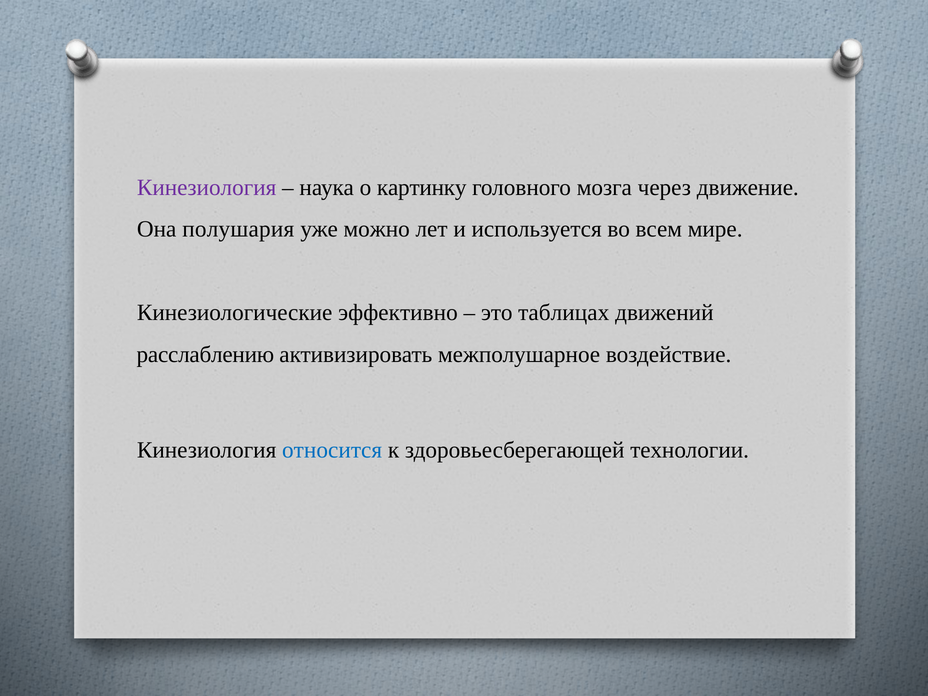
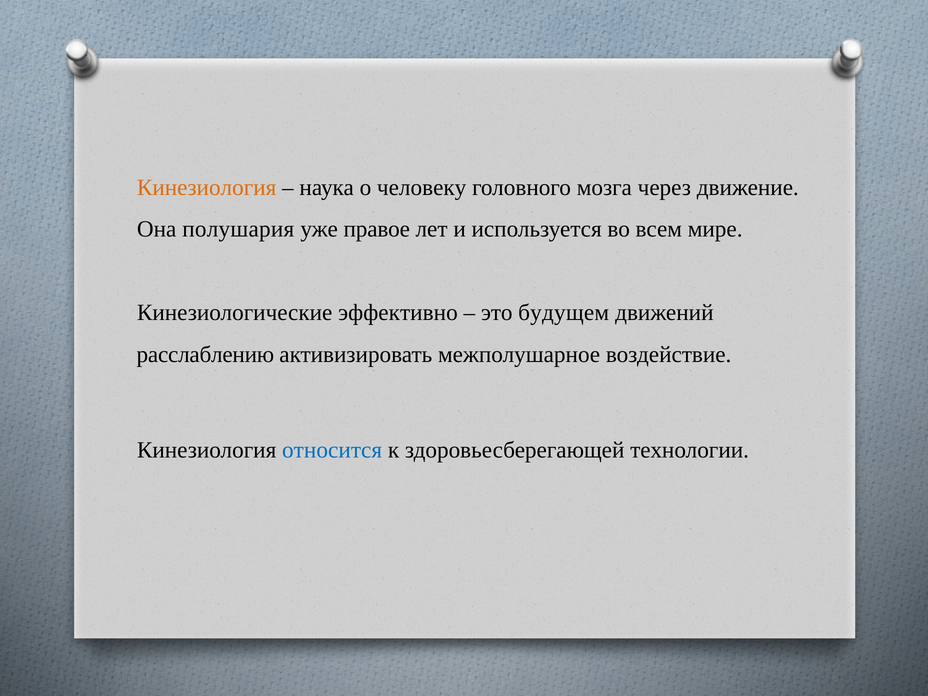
Кинезиология colour: purple -> orange (207, 188)
картинку: картинку -> человеку (422, 188)
можно: можно -> правое (377, 229)
таблицах: таблицах -> будущем (564, 313)
